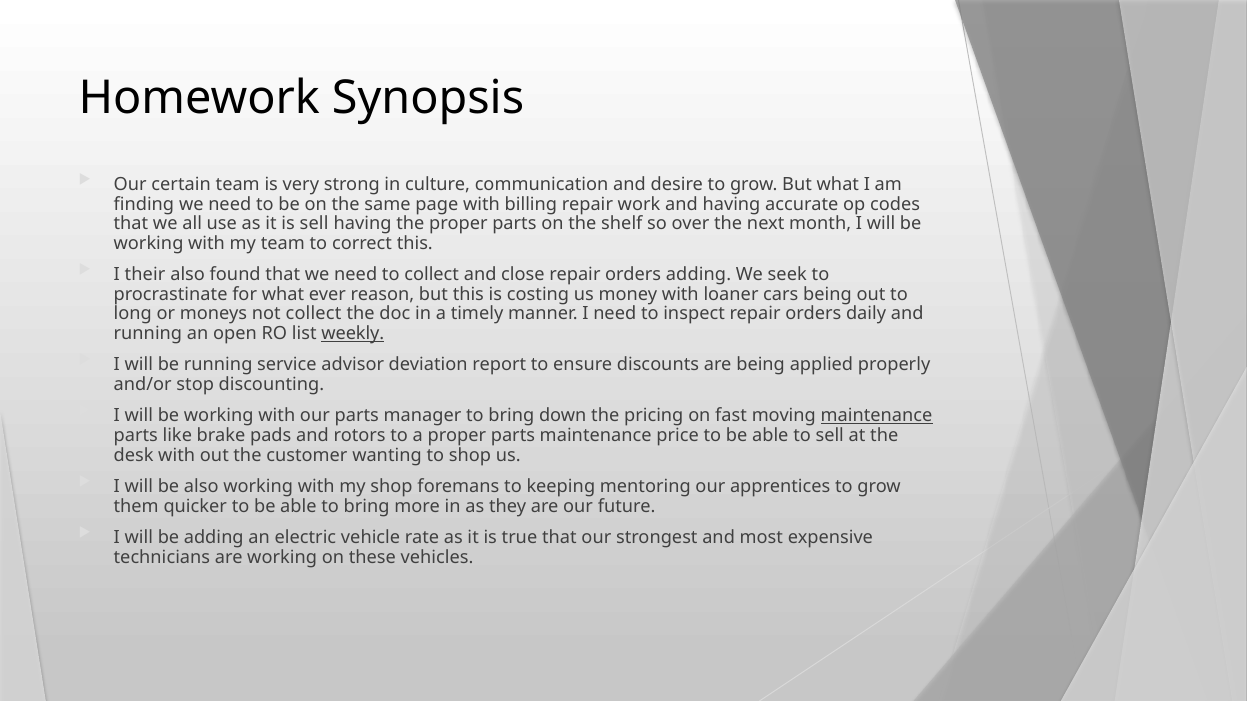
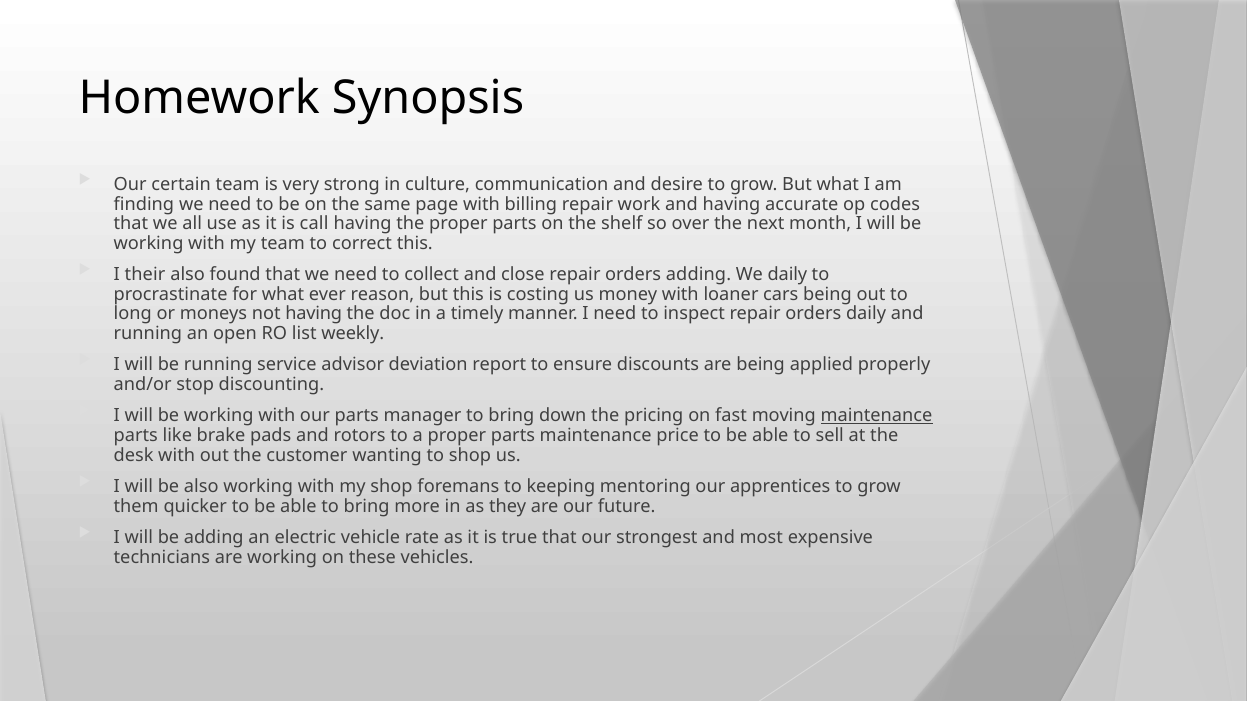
is sell: sell -> call (314, 224)
We seek: seek -> daily (787, 275)
not collect: collect -> having (314, 314)
weekly underline: present -> none (353, 334)
